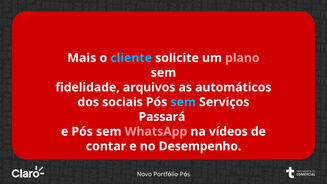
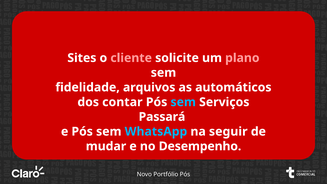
Mais: Mais -> Sites (82, 58)
cliente colour: light blue -> pink (131, 58)
sociais: sociais -> contar (122, 102)
WhatsApp colour: pink -> light blue (156, 131)
vídeos: vídeos -> seguir (228, 131)
contar: contar -> mudar (106, 146)
